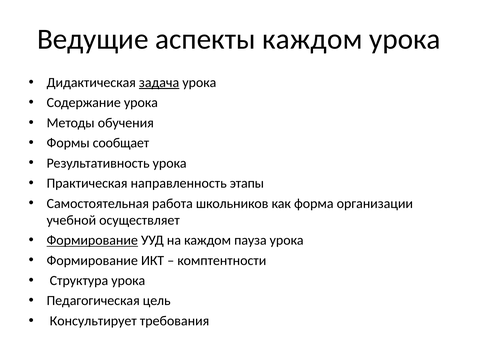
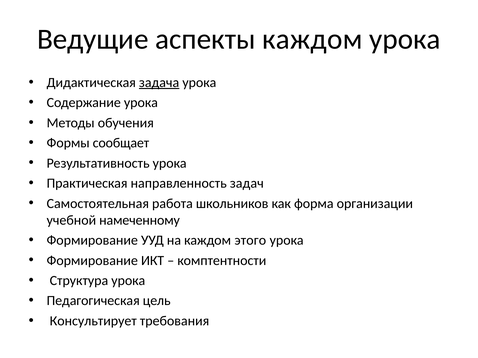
этапы: этапы -> задач (247, 184)
осуществляет: осуществляет -> намеченному (140, 220)
Формирование underline: present -> none (92, 241)
пауза: пауза -> этого (250, 241)
